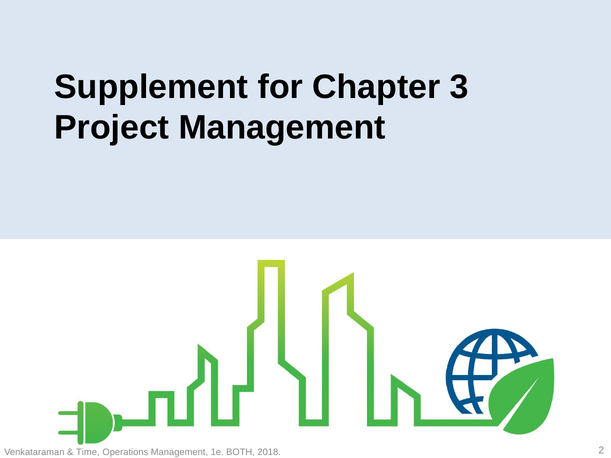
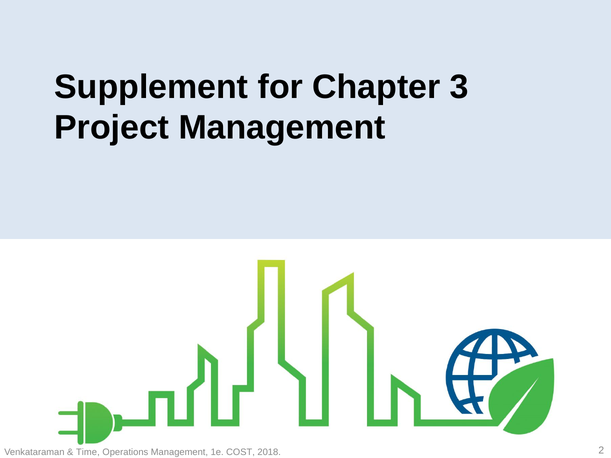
BOTH: BOTH -> COST (241, 452)
